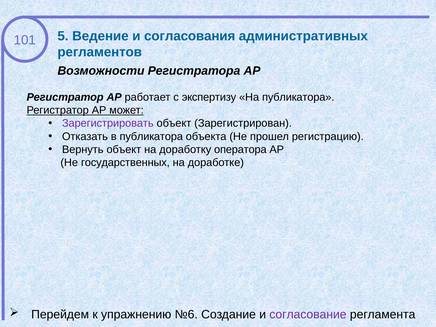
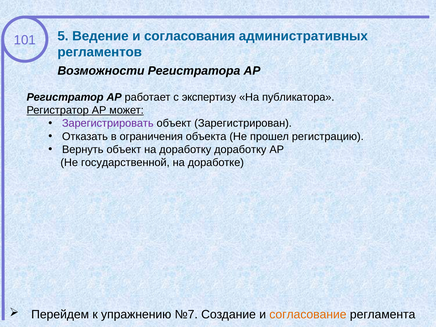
в публикатора: публикатора -> ограничения (151, 136)
доработку оператора: оператора -> доработку (240, 150)
государственных: государственных -> государственной (125, 163)
№6: №6 -> №7 (186, 315)
согласование colour: purple -> orange (308, 315)
